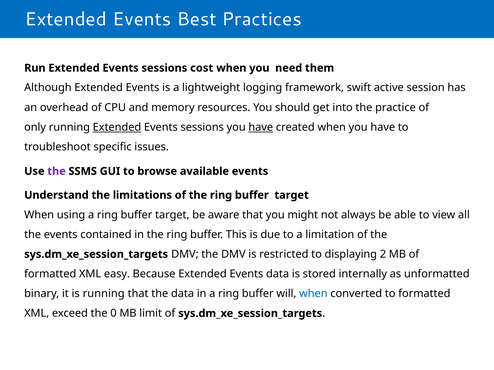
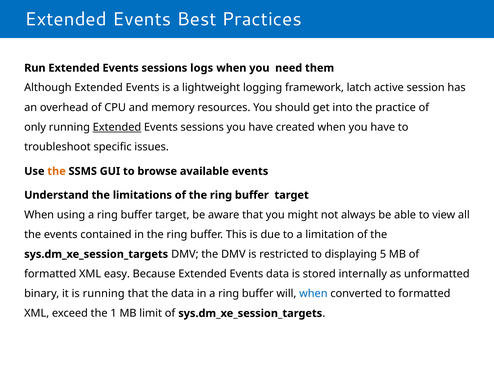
cost: cost -> logs (202, 68)
swift: swift -> latch (359, 88)
have underline: present -> none (261, 127)
the colour: purple -> orange (57, 171)
2: 2 -> 5 (383, 255)
0: 0 -> 1 (114, 314)
